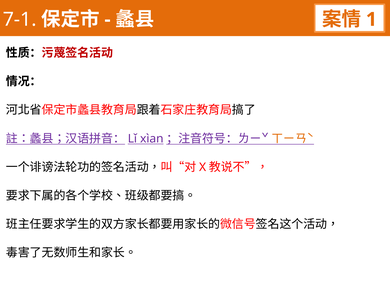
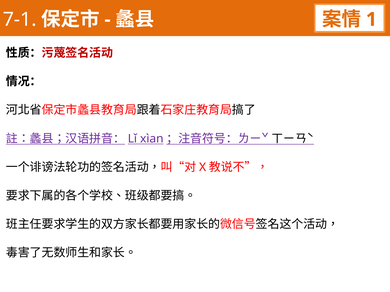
ㄒㄧㄢˋ colour: orange -> black (293, 139)
